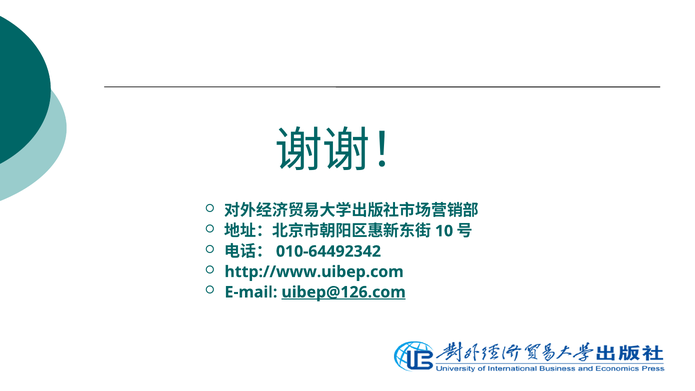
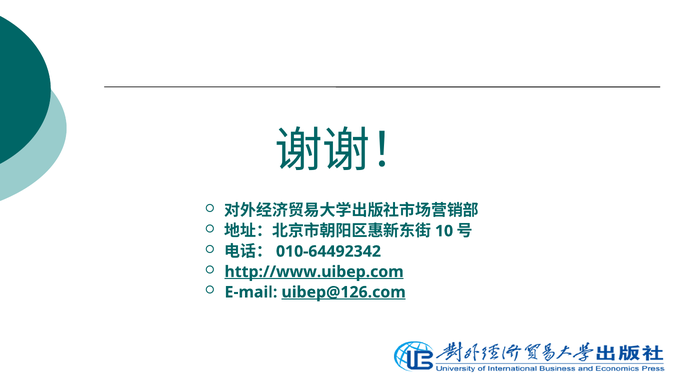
http://www.uibep.com underline: none -> present (314, 272)
